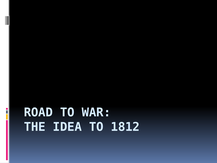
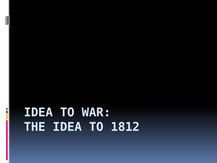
ROAD: ROAD -> IDEA (38, 112)
